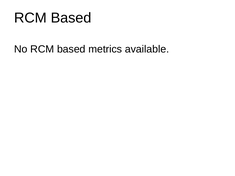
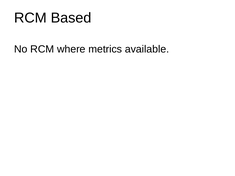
No RCM based: based -> where (71, 49)
